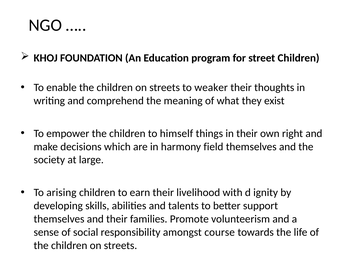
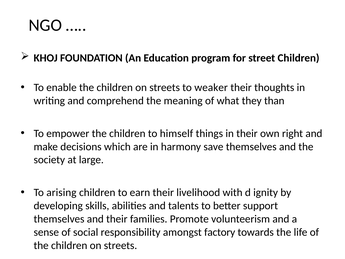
exist: exist -> than (274, 101)
field: field -> save (213, 146)
course: course -> factory (220, 232)
